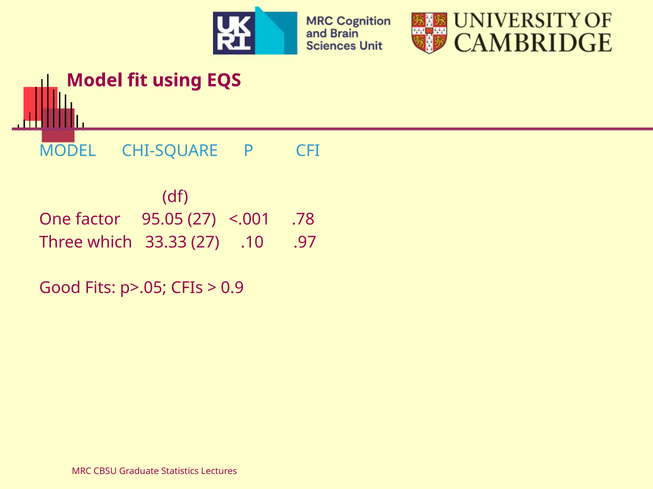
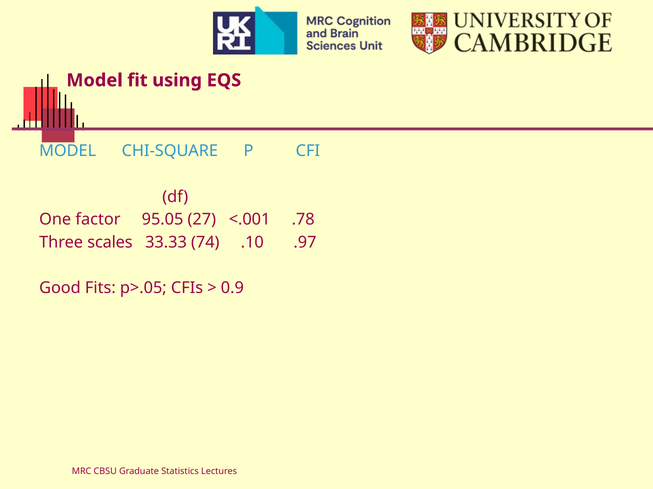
which: which -> scales (110, 243)
33.33 27: 27 -> 74 (205, 243)
